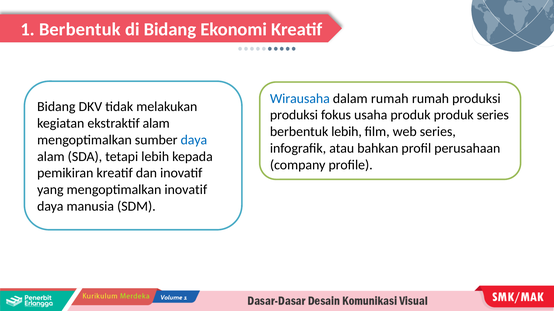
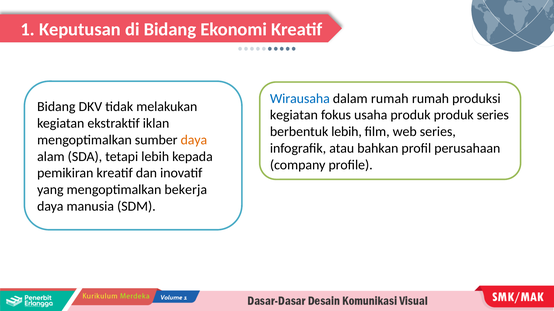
1 Berbentuk: Berbentuk -> Keputusan (80, 29)
produksi: produksi -> kegiatan (294, 115)
ekstraktif alam: alam -> iklan (156, 124)
daya colour: blue -> orange (194, 140)
mengoptimalkan inovatif: inovatif -> bekerja (186, 190)
